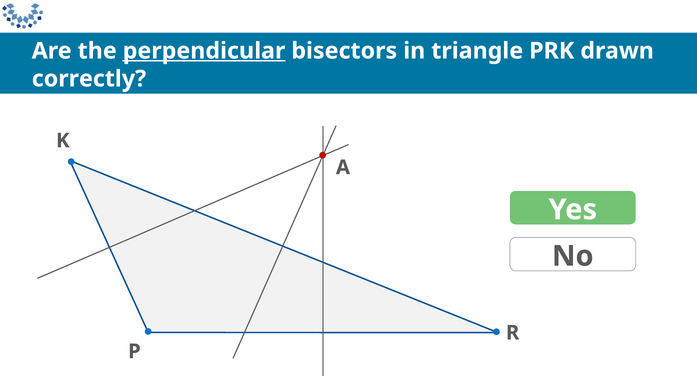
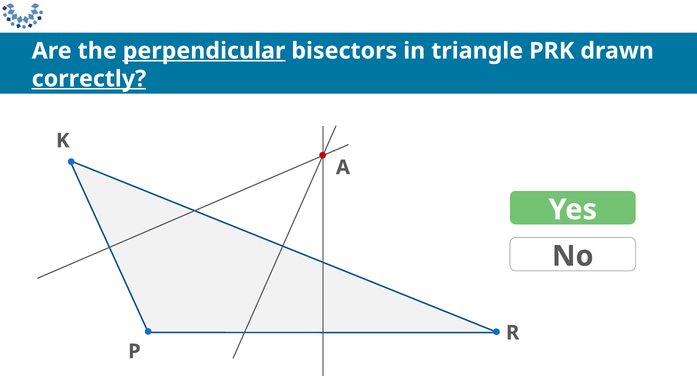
correctly underline: none -> present (89, 79)
